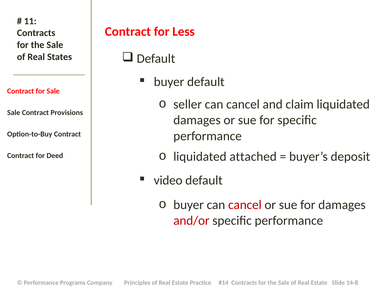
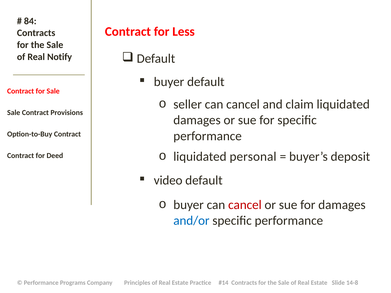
11: 11 -> 84 (30, 21)
States: States -> Notify (60, 57)
attached: attached -> personal (253, 157)
and/or colour: red -> blue (191, 221)
